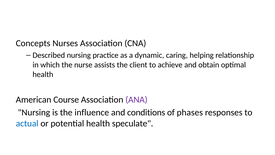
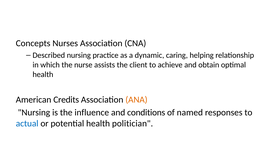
Course: Course -> Credits (66, 99)
ANA colour: purple -> orange (136, 99)
phases: phases -> named (190, 112)
speculate: speculate -> politician (133, 123)
